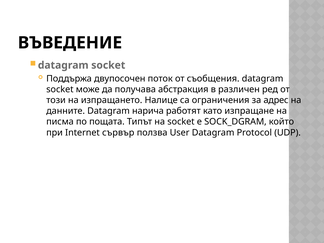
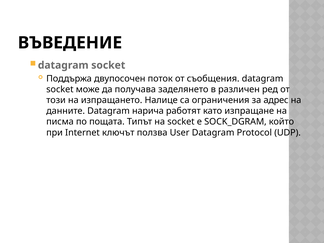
абстракция: абстракция -> заделянето (183, 89)
сървър: сървър -> ключът (118, 133)
